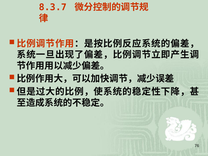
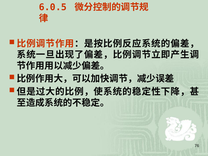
8.3.7: 8.3.7 -> 6.0.5 (53, 7)
